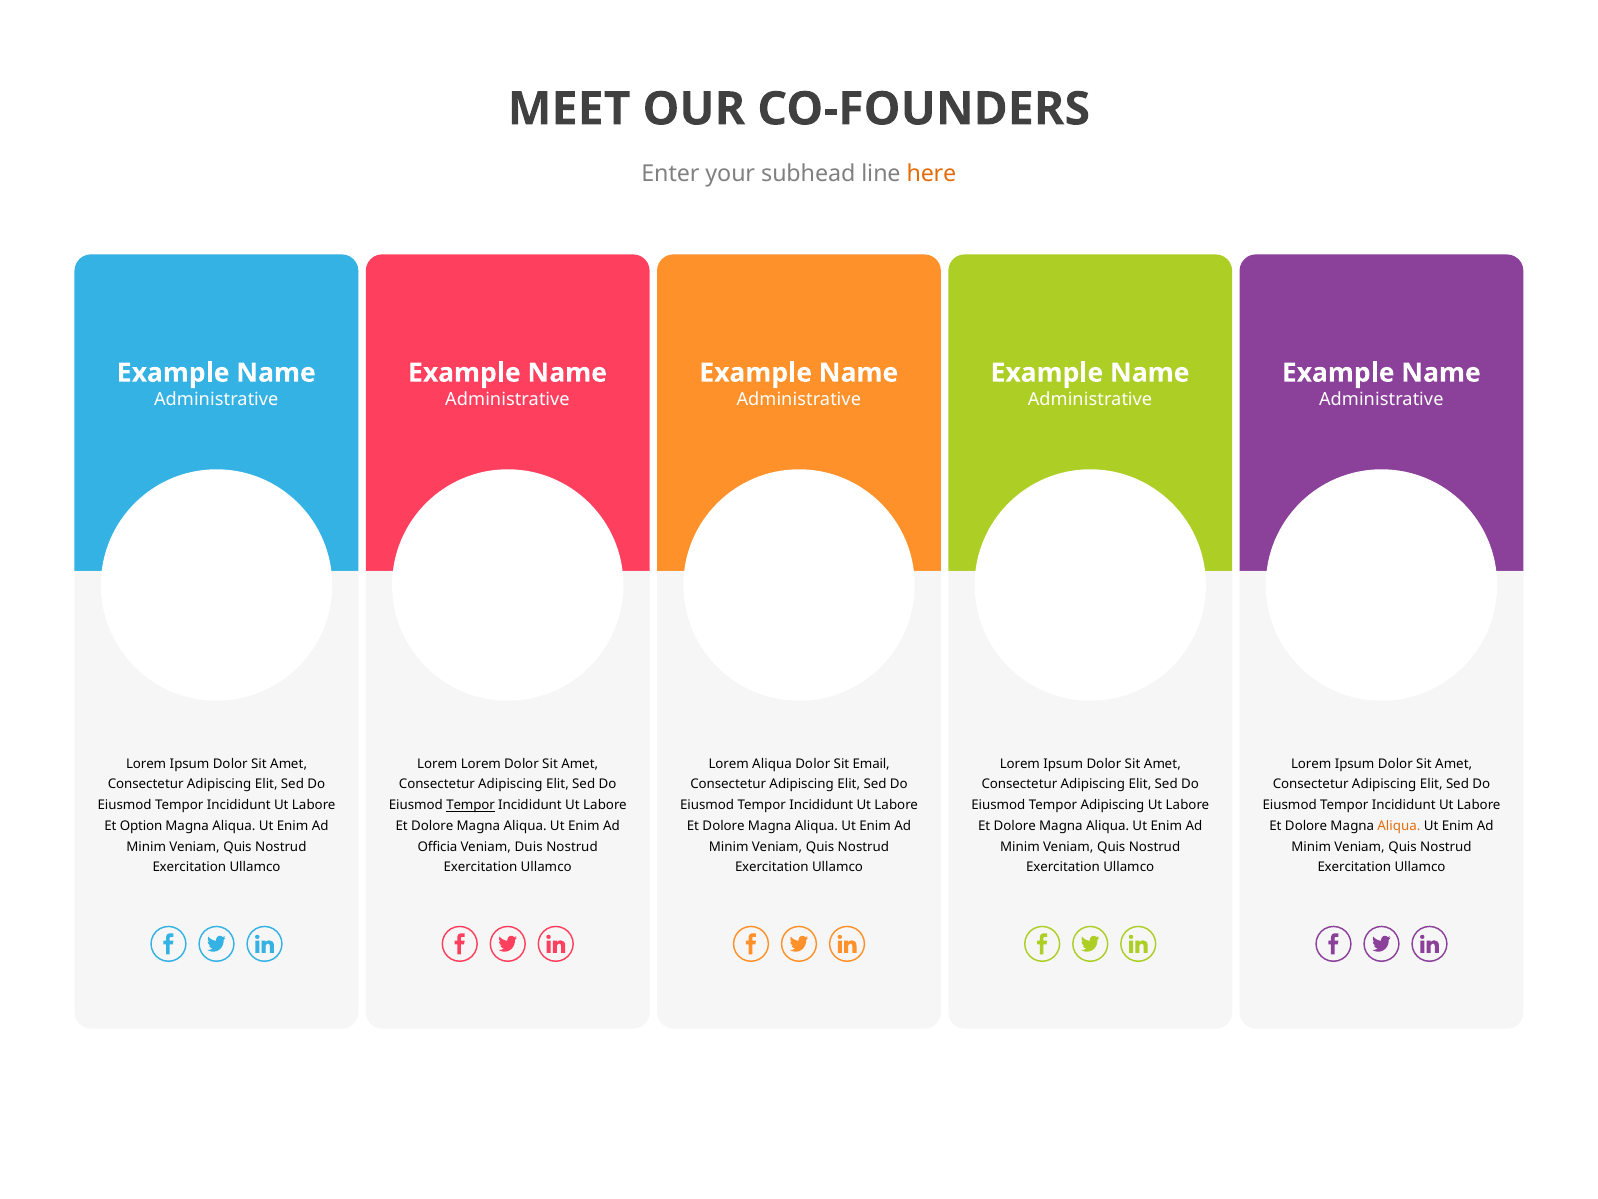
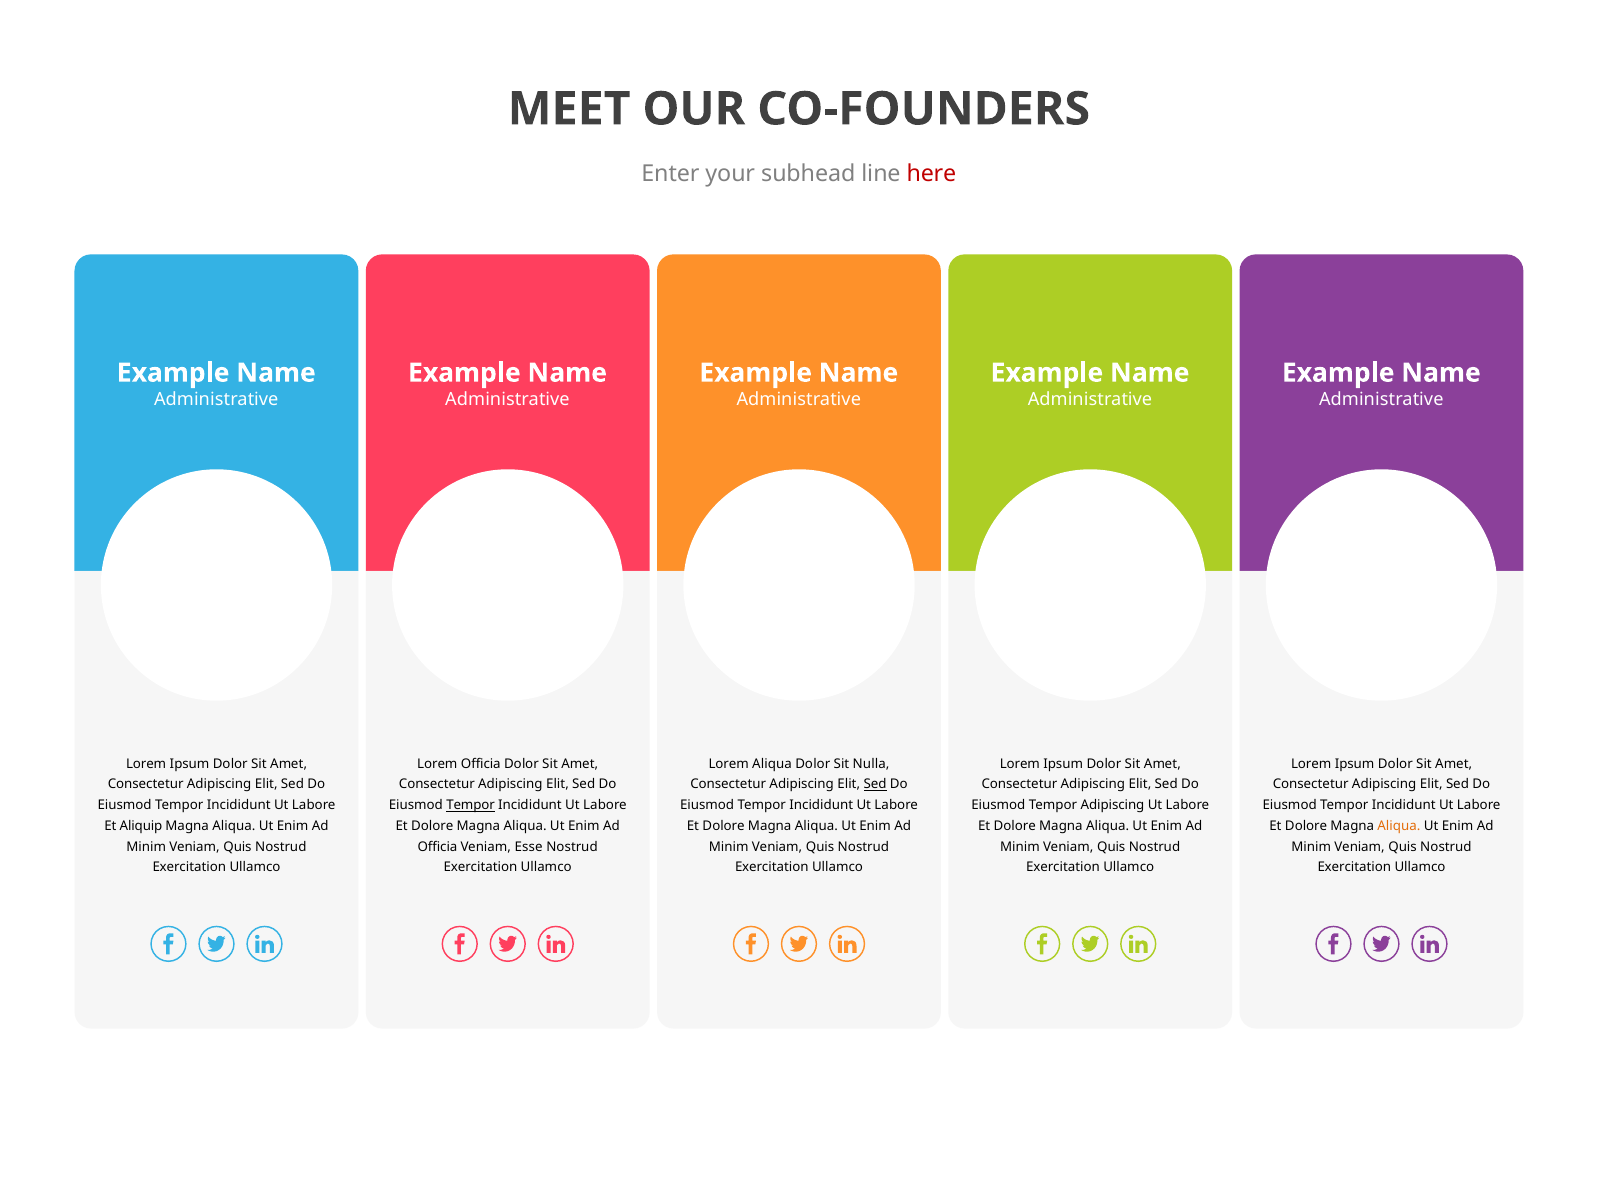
here colour: orange -> red (931, 174)
Lorem Lorem: Lorem -> Officia (481, 763)
Email: Email -> Nulla (871, 763)
Sed underline: none -> present (875, 784)
Option: Option -> Aliquip (141, 826)
Duis: Duis -> Esse (529, 846)
